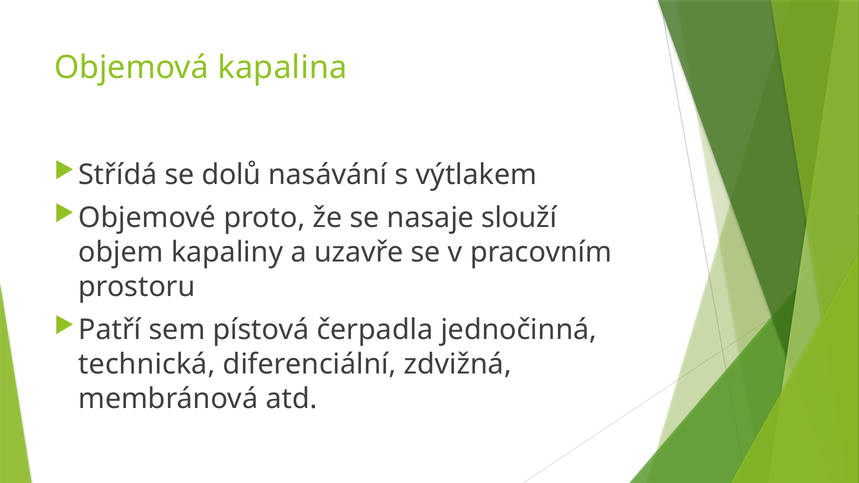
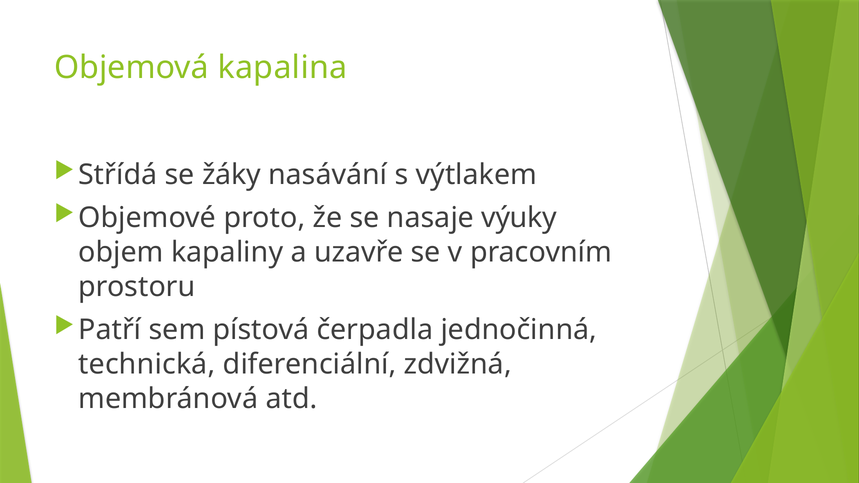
dolů: dolů -> žáky (231, 175)
slouží: slouží -> výuky (519, 218)
